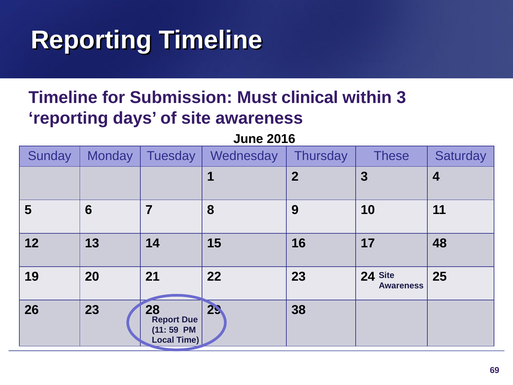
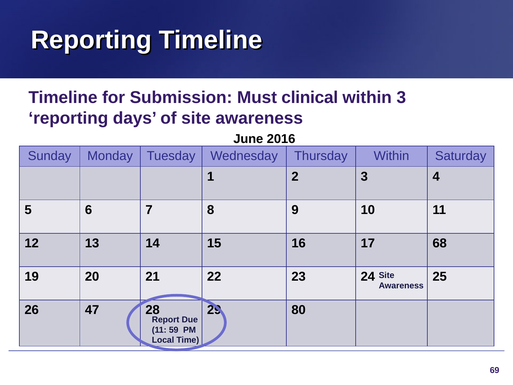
Thursday These: These -> Within (391, 156)
48: 48 -> 68 (440, 243)
26 23: 23 -> 47 (92, 310)
38: 38 -> 80 (299, 310)
